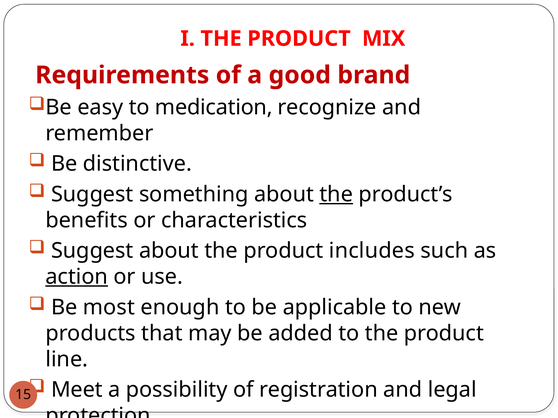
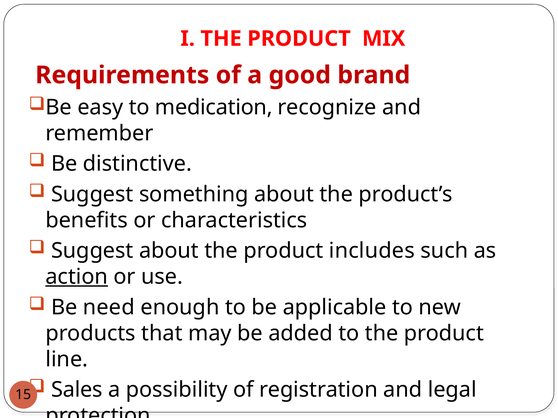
the underline: present -> none (336, 194)
most: most -> need (109, 308)
Meet: Meet -> Sales (77, 390)
